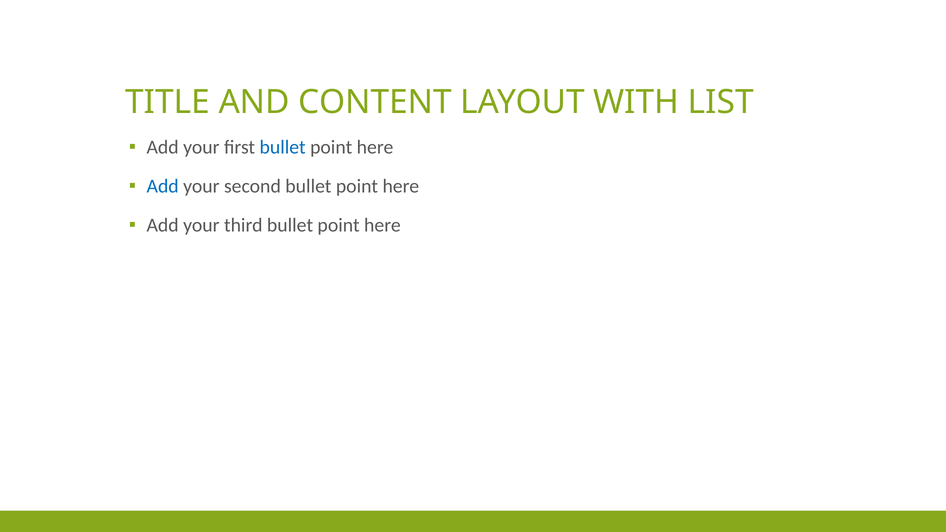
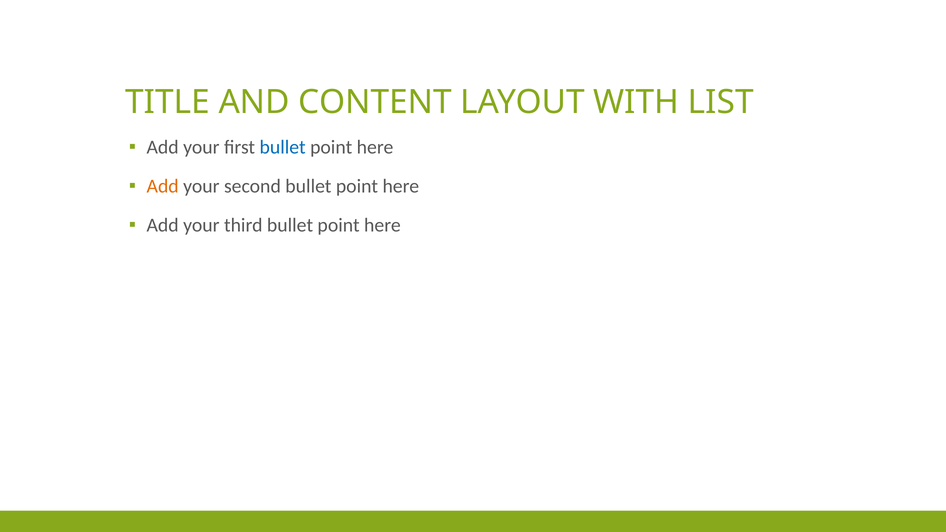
Add colour: blue -> orange (163, 186)
